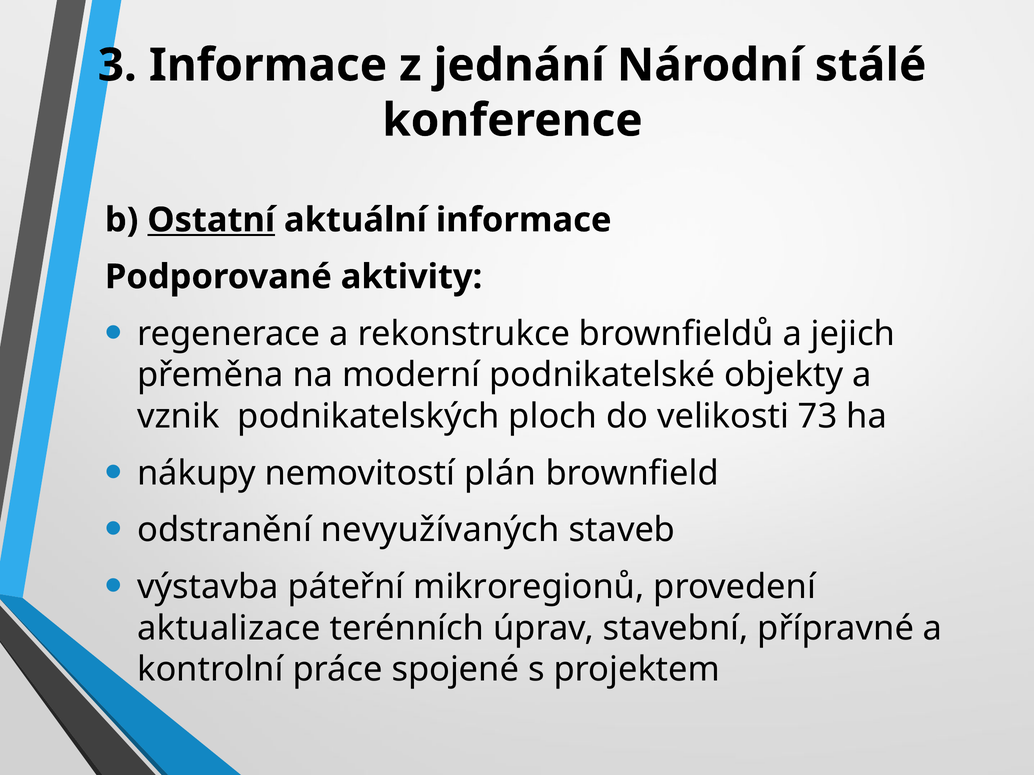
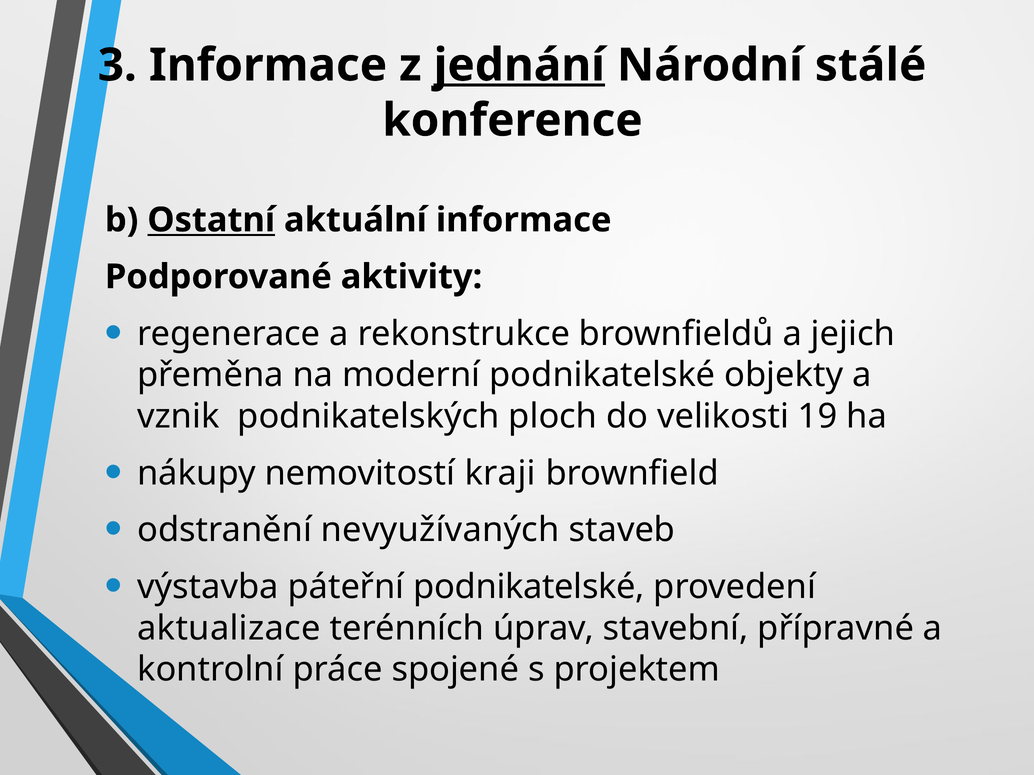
jednání underline: none -> present (519, 65)
73: 73 -> 19 (818, 417)
plán: plán -> kraji (500, 473)
páteřní mikroregionů: mikroregionů -> podnikatelské (529, 587)
